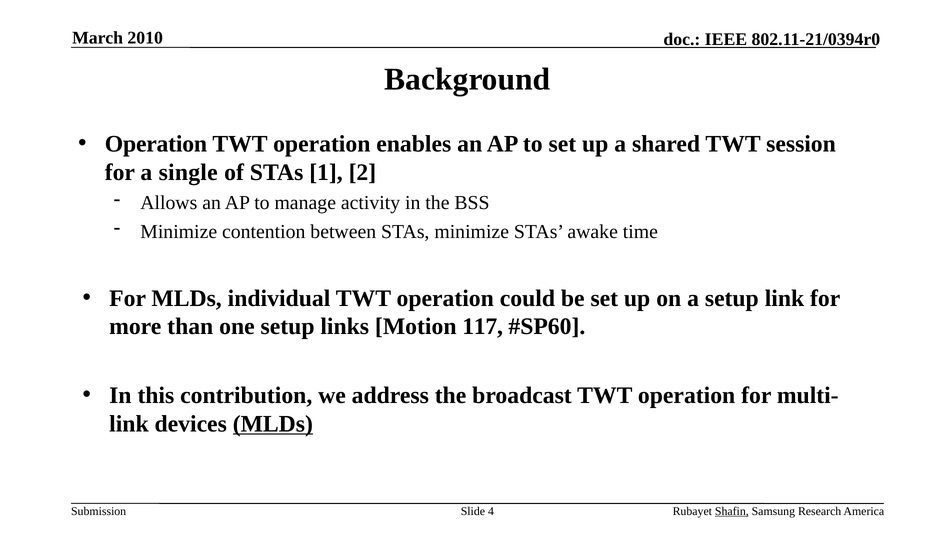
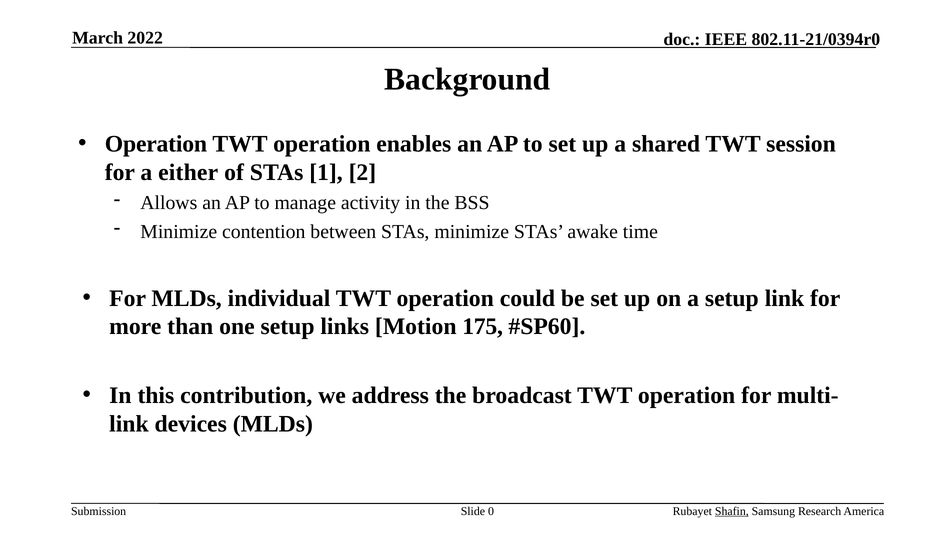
2010: 2010 -> 2022 (145, 38)
single: single -> either (188, 172)
117: 117 -> 175 (483, 326)
MLDs underline: present -> none (273, 424)
4: 4 -> 0 (491, 511)
